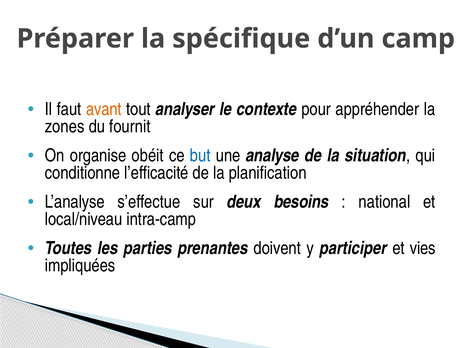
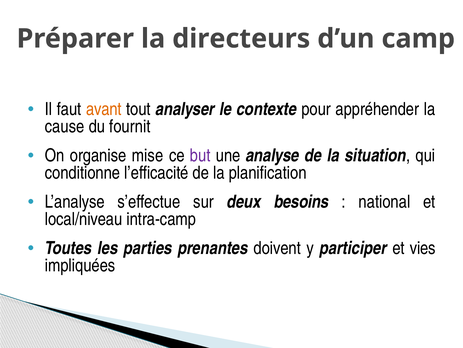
spécifique: spécifique -> directeurs (241, 39)
zones: zones -> cause (65, 126)
obéit: obéit -> mise (148, 155)
but colour: blue -> purple (200, 155)
